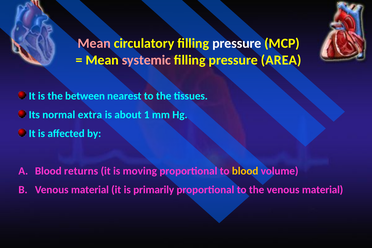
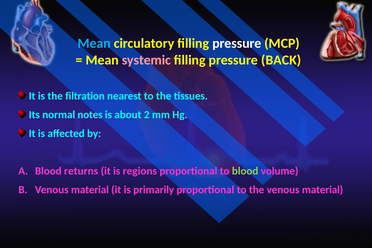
Mean colour: pink -> light blue (94, 43)
AREA: AREA -> BACK (281, 60)
between: between -> filtration (85, 96)
extra: extra -> notes (90, 115)
1: 1 -> 2 (147, 115)
moving: moving -> regions (140, 171)
blood colour: yellow -> light green (245, 171)
